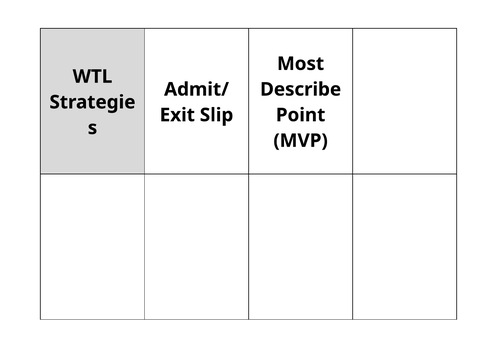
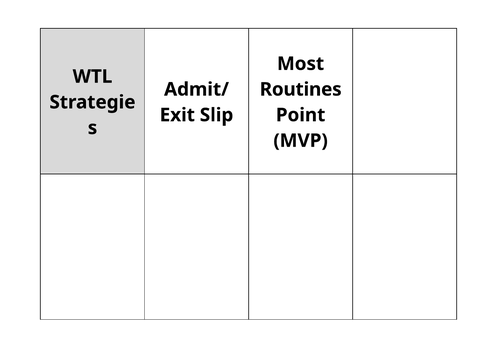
Describe: Describe -> Routines (301, 89)
